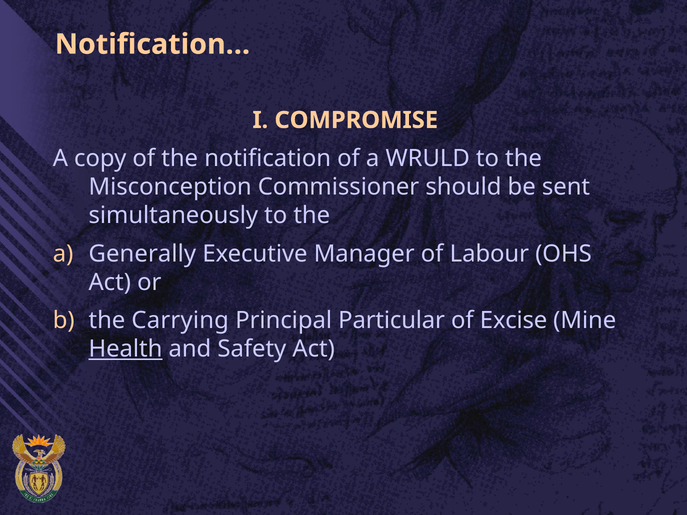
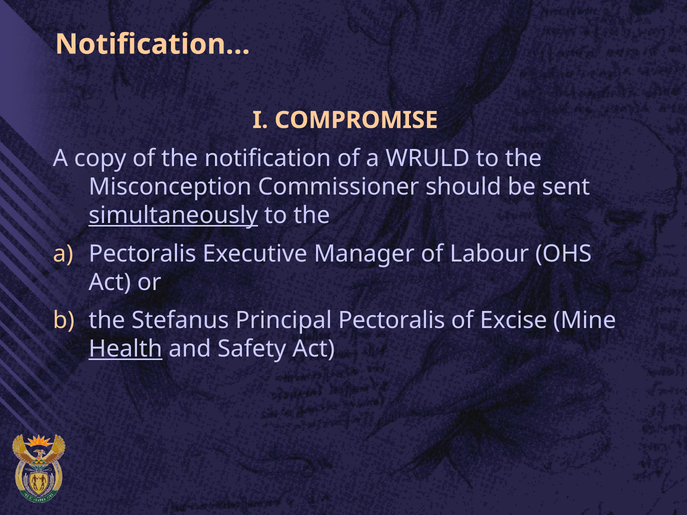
simultaneously underline: none -> present (173, 216)
a Generally: Generally -> Pectoralis (142, 254)
Carrying: Carrying -> Stefanus (180, 321)
Principal Particular: Particular -> Pectoralis (392, 321)
